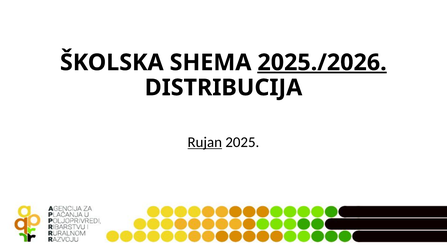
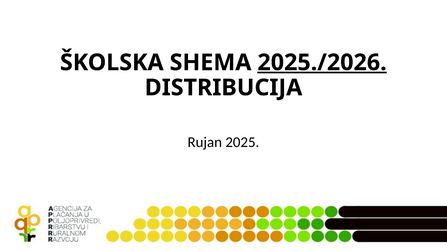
Rujan underline: present -> none (205, 143)
